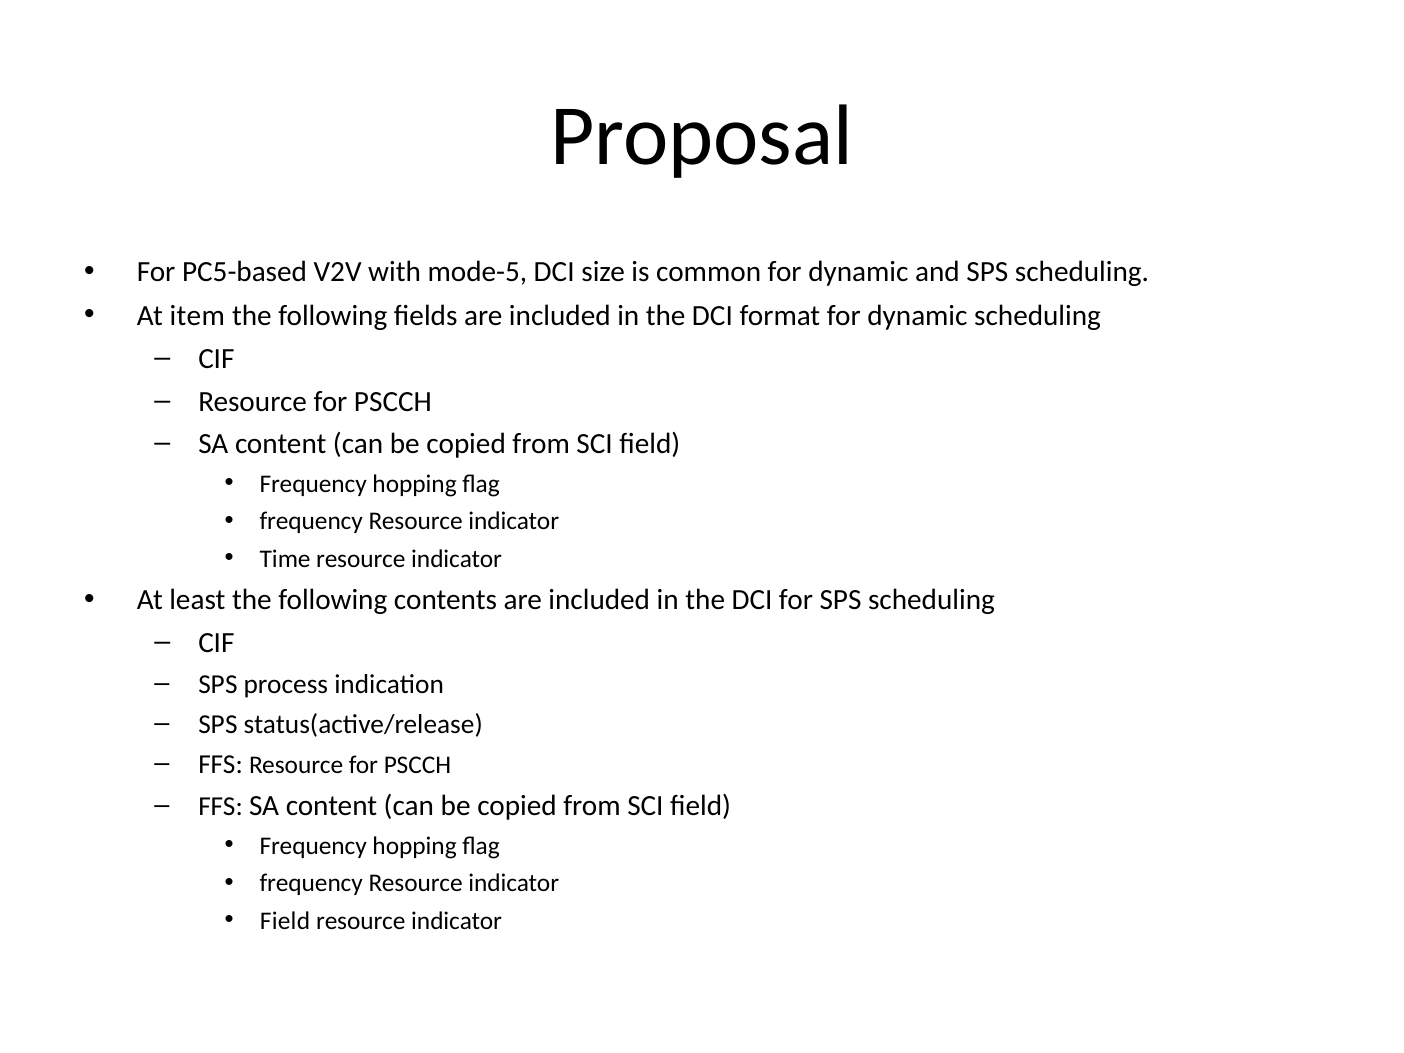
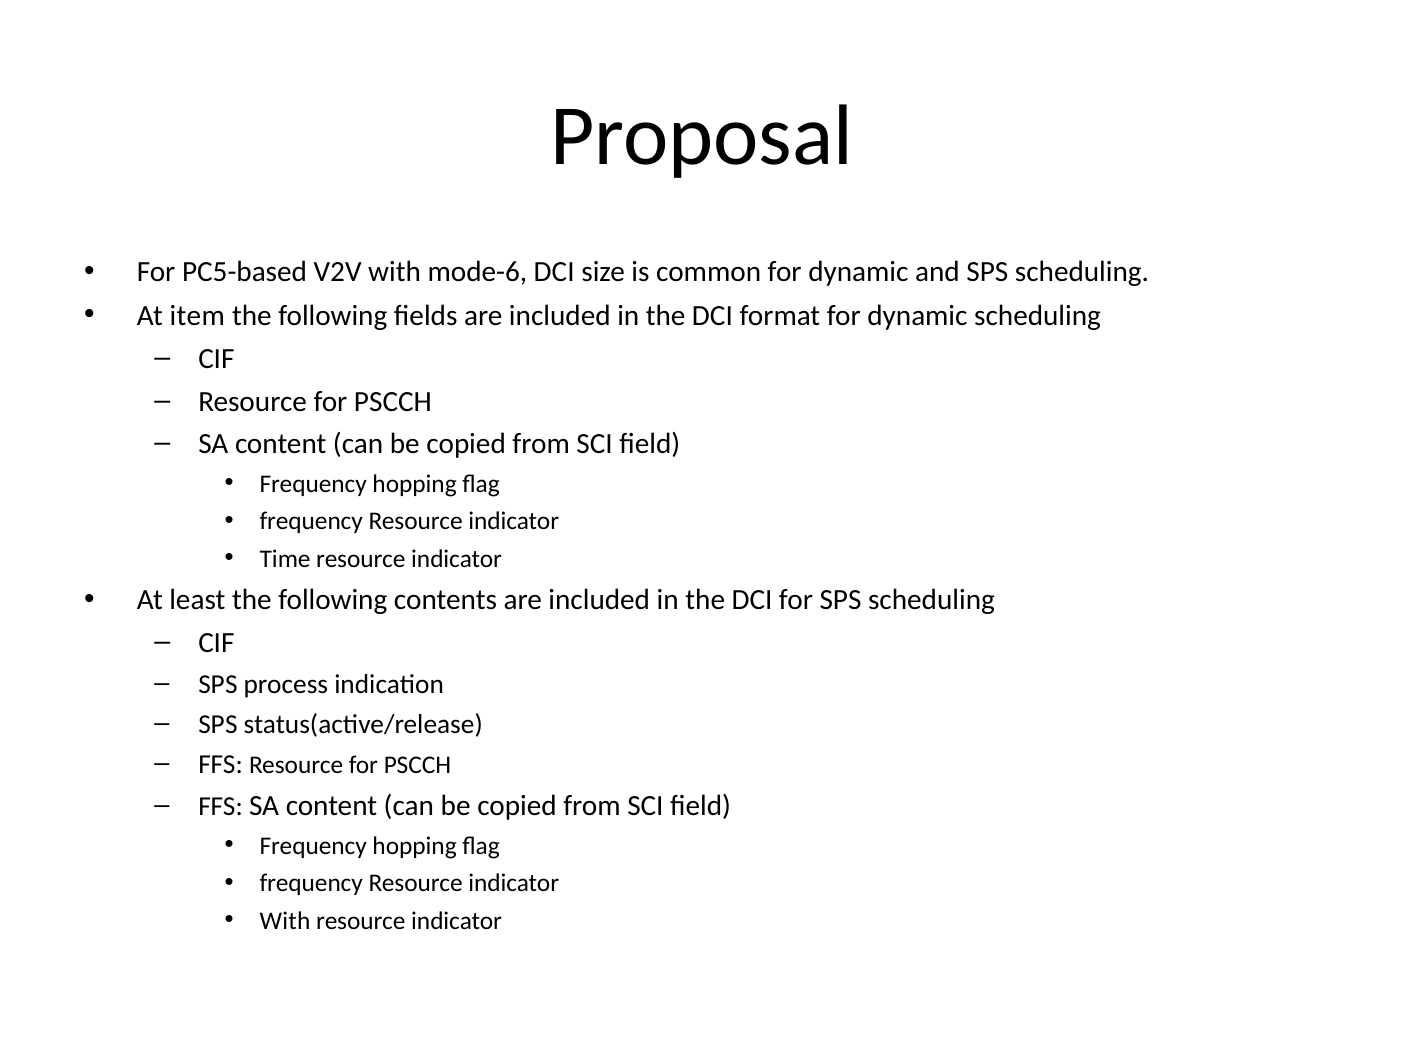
mode-5: mode-5 -> mode-6 (477, 272)
Field: Field -> With (285, 921)
